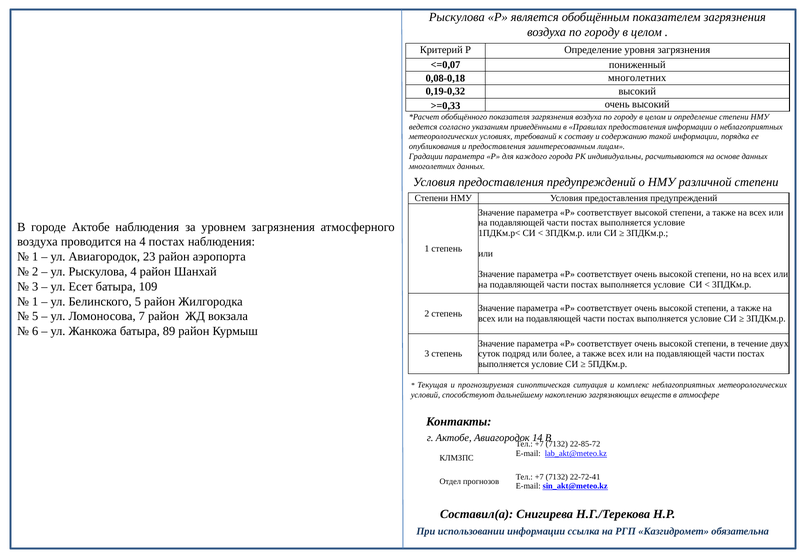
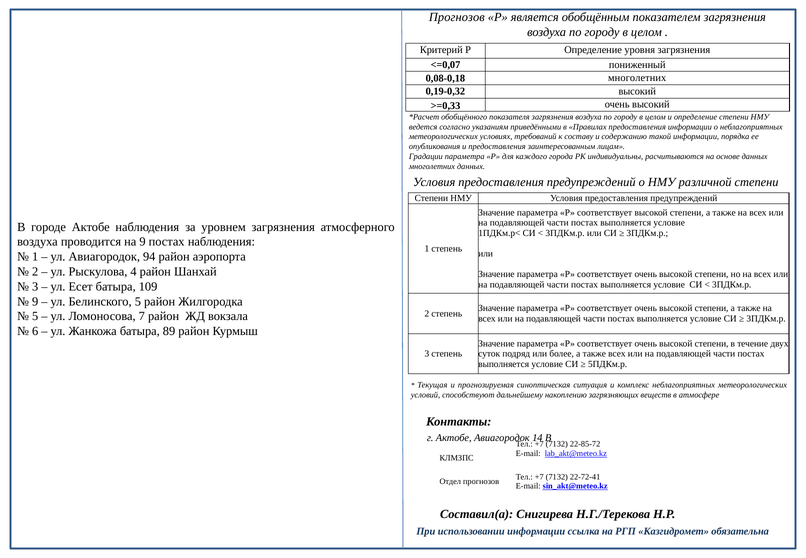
Рыскулова: Рыскулова -> Прогнозов (457, 17)
на 4: 4 -> 9 (142, 242)
23: 23 -> 94 (149, 257)
1: 1 -> 9 (35, 301)
